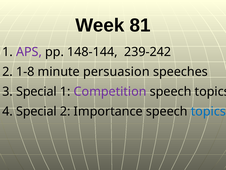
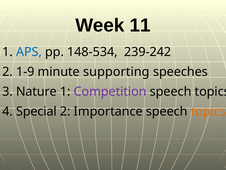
81: 81 -> 11 (140, 25)
APS colour: purple -> blue (29, 52)
148-144: 148-144 -> 148-534 (92, 52)
1-8: 1-8 -> 1-9 (25, 72)
persuasion: persuasion -> supporting (116, 72)
3 Special: Special -> Nature (36, 91)
topics colour: blue -> orange (208, 111)
